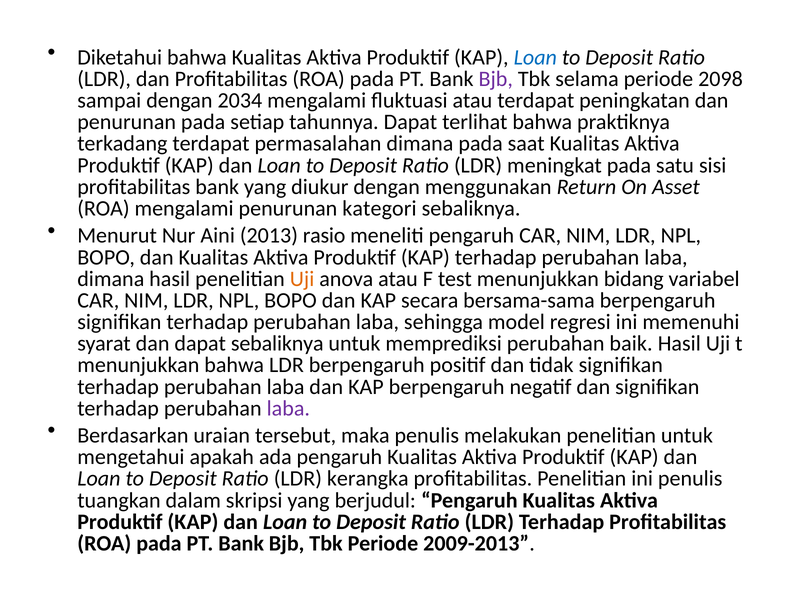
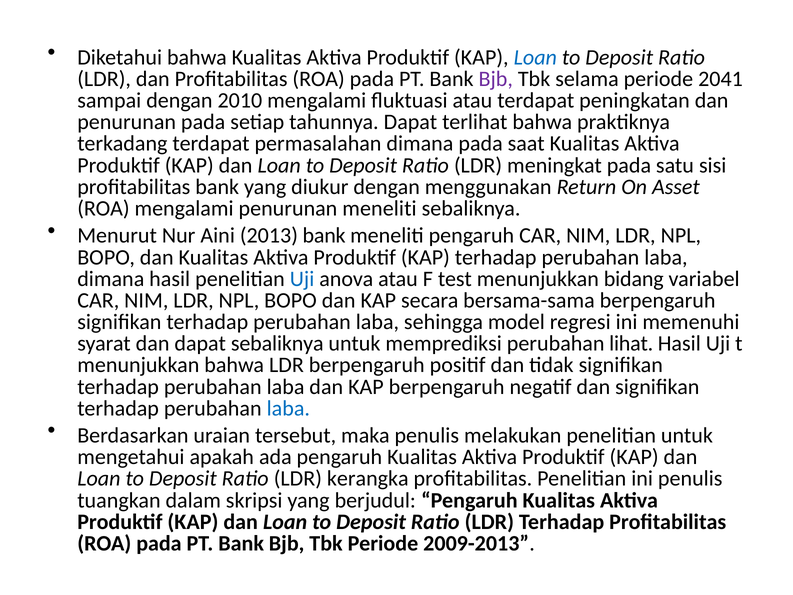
2098: 2098 -> 2041 (721, 79)
2034: 2034 -> 2010 (240, 100)
penurunan kategori: kategori -> meneliti (379, 208)
2013 rasio: rasio -> bank (324, 236)
Uji colour: orange -> blue (302, 279)
baik: baik -> lihat (631, 343)
laba colour: purple -> blue (288, 408)
